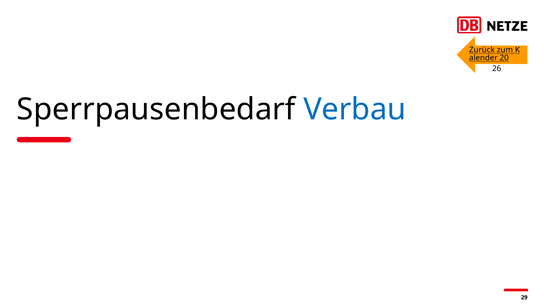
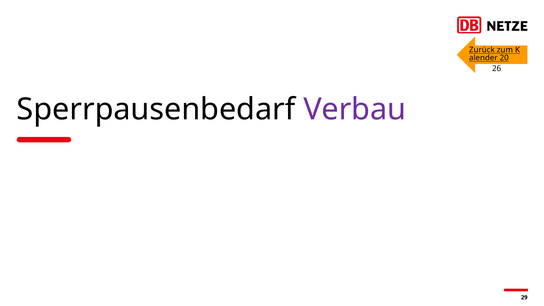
Verbau colour: blue -> purple (355, 109)
